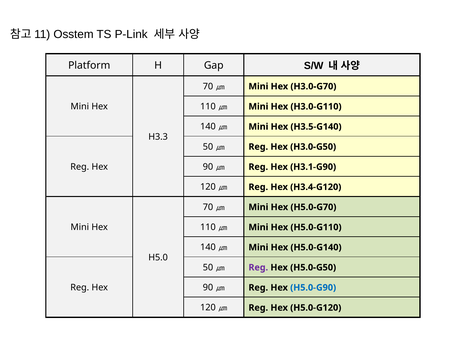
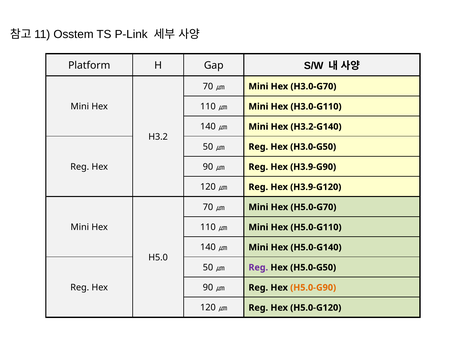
H3.5-G140: H3.5-G140 -> H3.2-G140 (316, 127)
H3.3: H3.3 -> H3.2 (158, 137)
H3.1-G90: H3.1-G90 -> H3.9-G90 (313, 167)
H3.4-G120: H3.4-G120 -> H3.9-G120 (316, 187)
H5.0-G90 colour: blue -> orange (313, 288)
